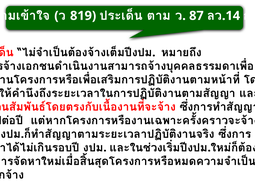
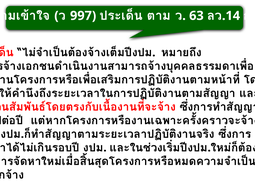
819: 819 -> 997 (83, 16)
87: 87 -> 63 (196, 16)
